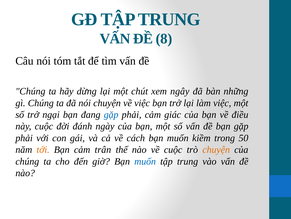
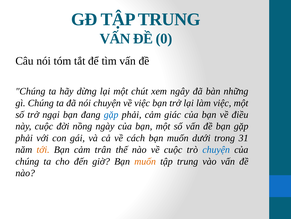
8: 8 -> 0 (164, 39)
đánh: đánh -> nồng (82, 126)
kiềm: kiềm -> dưới (201, 138)
50: 50 -> 31 (243, 138)
chuyện colour: orange -> blue (216, 149)
muốn colour: blue -> orange (145, 161)
